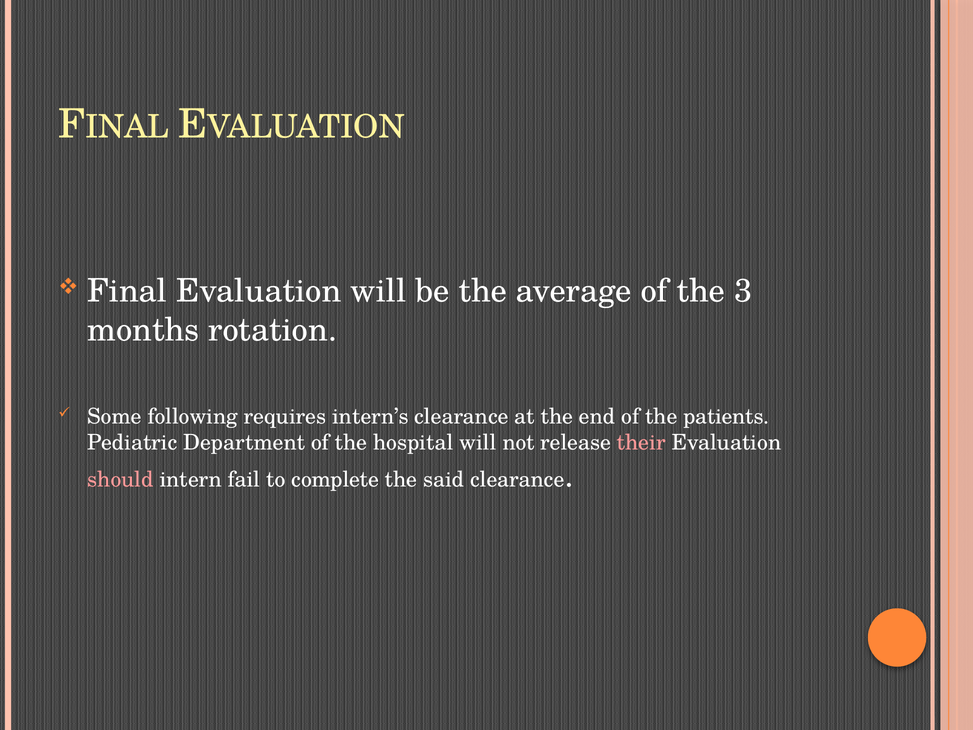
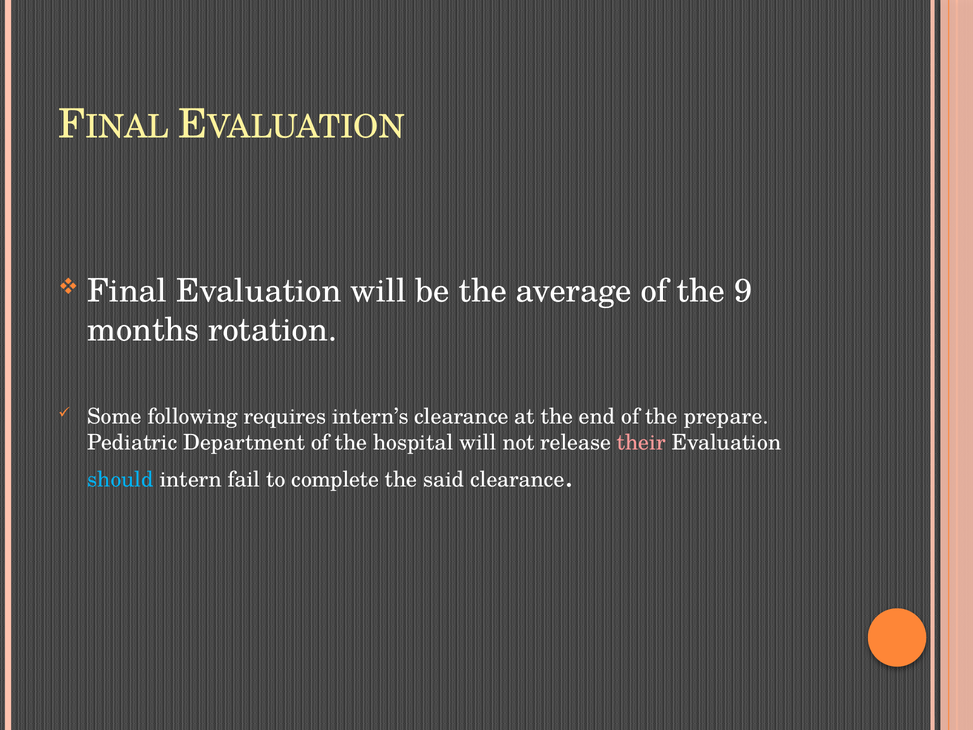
3: 3 -> 9 (743, 291)
patients: patients -> prepare (726, 417)
should colour: pink -> light blue (121, 479)
